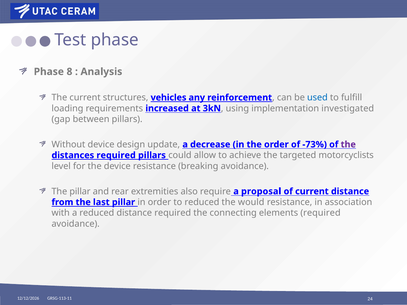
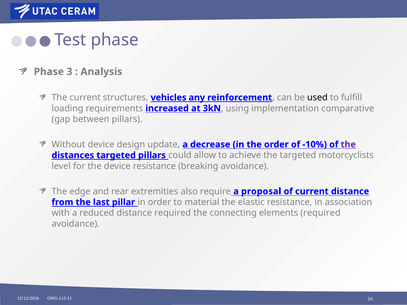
8: 8 -> 3 (69, 72)
used colour: blue -> black (317, 98)
investigated: investigated -> comparative (348, 108)
-73%: -73% -> -10% (315, 145)
distances required: required -> targeted (116, 155)
The pillar: pillar -> edge (80, 192)
to reduced: reduced -> material (202, 202)
would: would -> elastic (251, 202)
